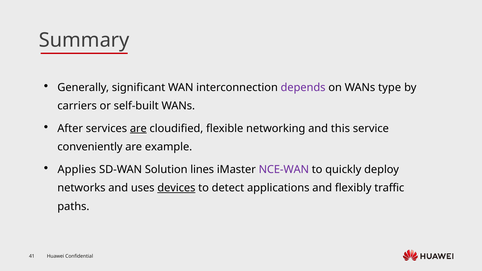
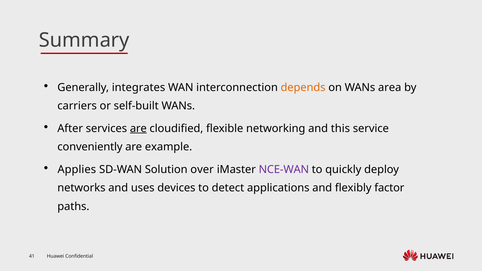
significant: significant -> integrates (139, 87)
depends colour: purple -> orange (303, 87)
type: type -> area (390, 87)
lines: lines -> over (202, 170)
devices underline: present -> none (176, 188)
traffic: traffic -> factor (389, 188)
